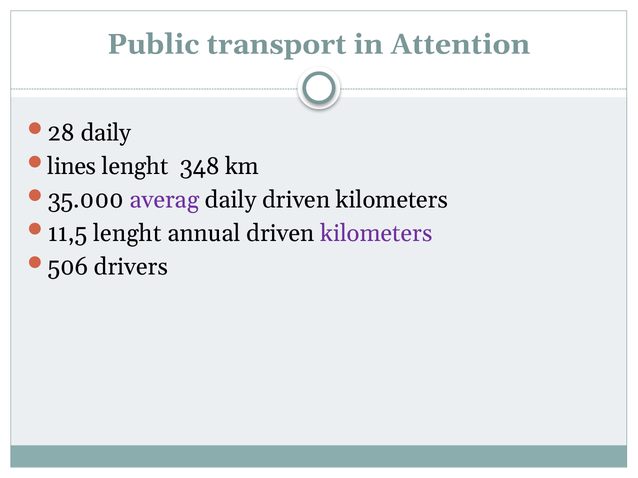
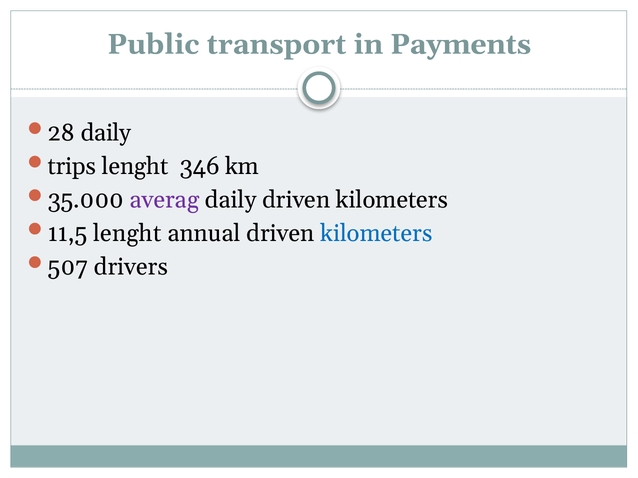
Attention: Attention -> Payments (461, 44)
lines: lines -> trips (72, 166)
348: 348 -> 346 (200, 166)
kilometers colour: purple -> blue (376, 233)
506: 506 -> 507 (68, 267)
